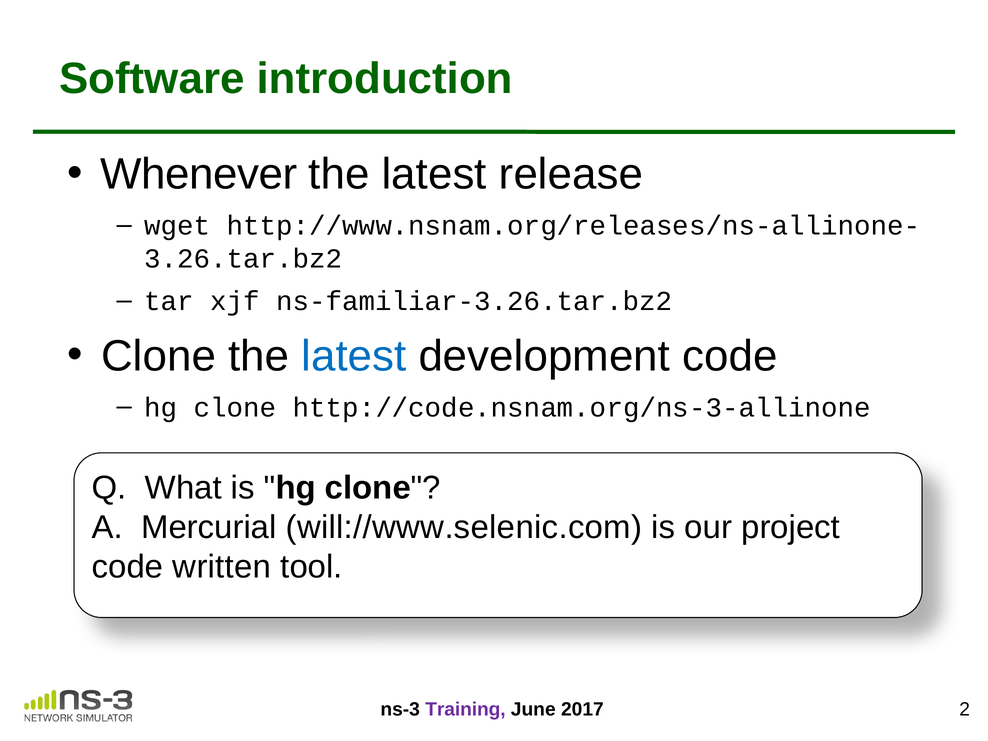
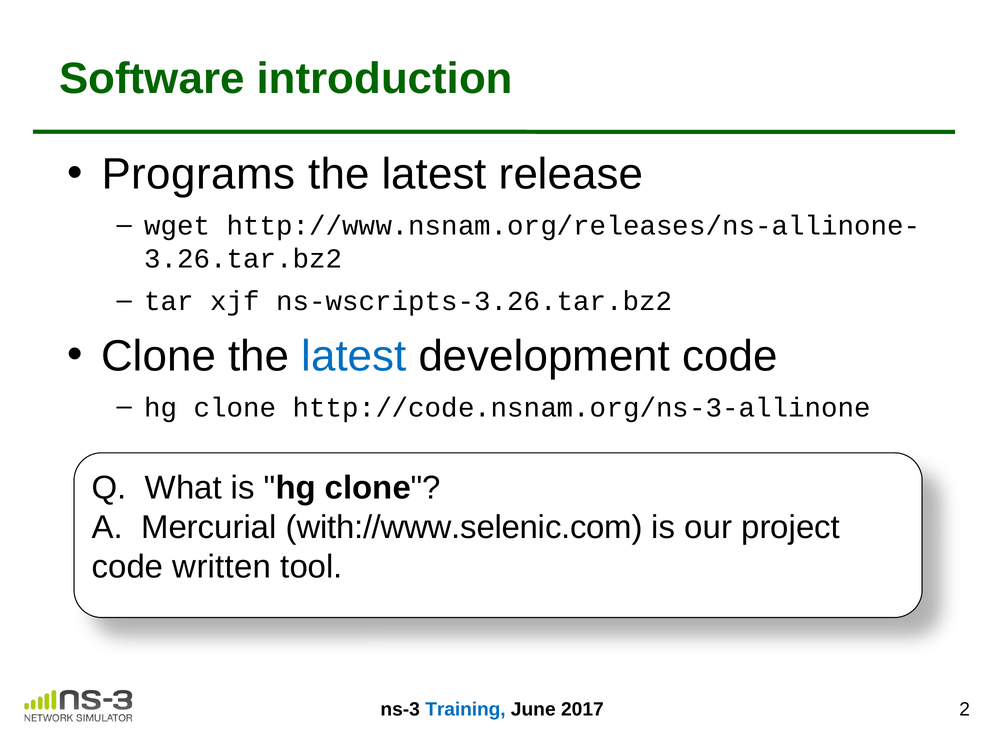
Whenever: Whenever -> Programs (198, 174)
ns-familiar-3.26.tar.bz2: ns-familiar-3.26.tar.bz2 -> ns-wscripts-3.26.tar.bz2 (474, 301)
will://www.selenic.com: will://www.selenic.com -> with://www.selenic.com (464, 527)
Training colour: purple -> blue (465, 710)
